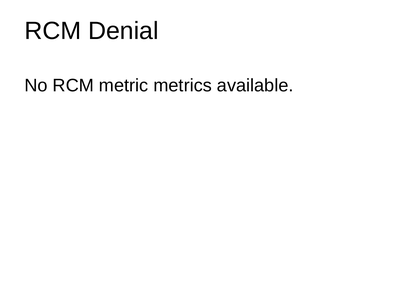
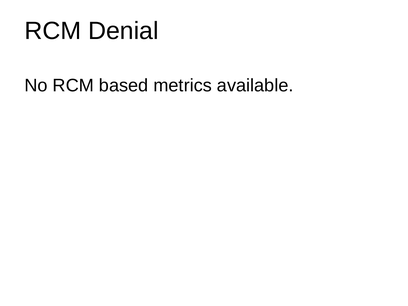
metric: metric -> based (124, 86)
